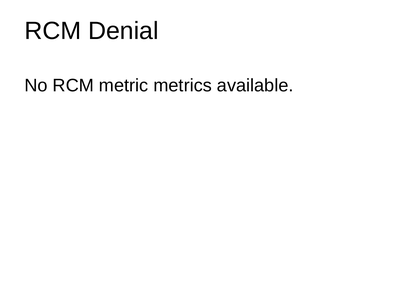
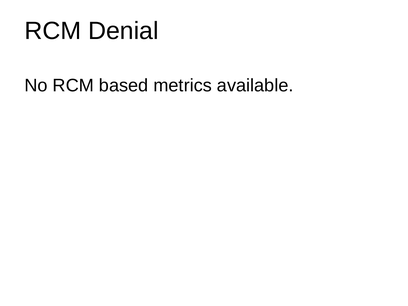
metric: metric -> based (124, 86)
